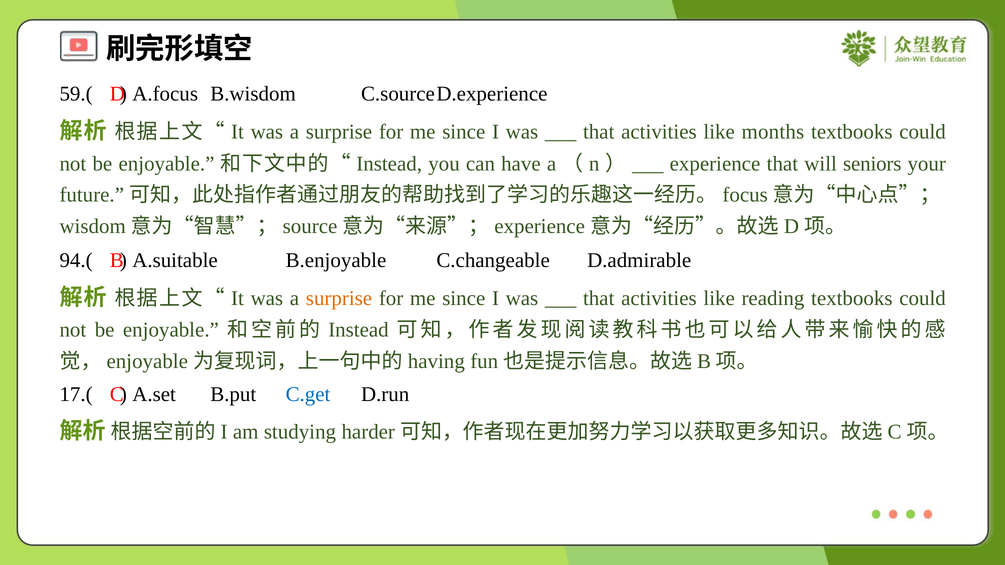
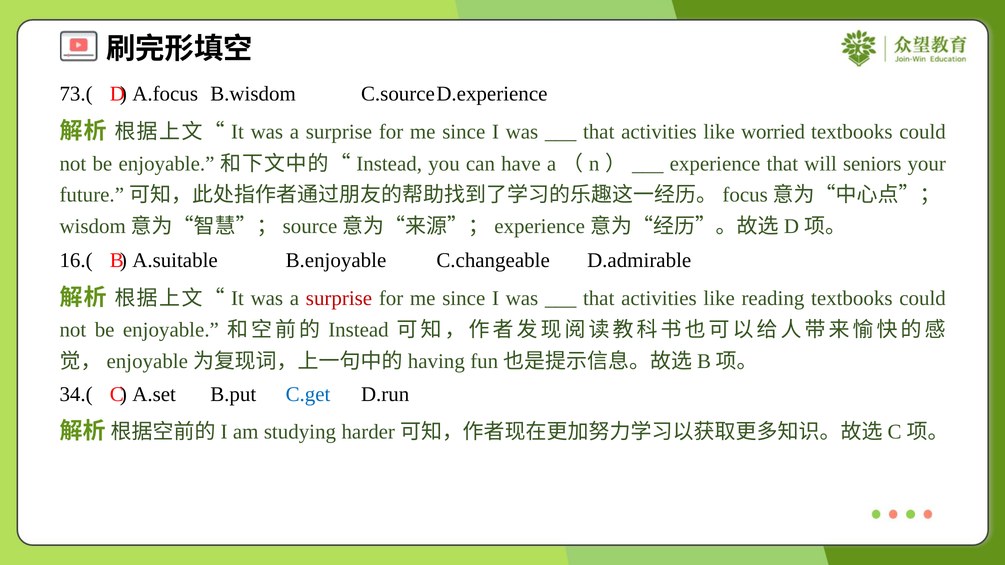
59.(: 59.( -> 73.( (76, 94)
months: months -> worried (773, 132)
94.(: 94.( -> 16.( (76, 261)
surprise colour: orange -> red (339, 298)
17.(: 17.( -> 34.( (76, 395)
